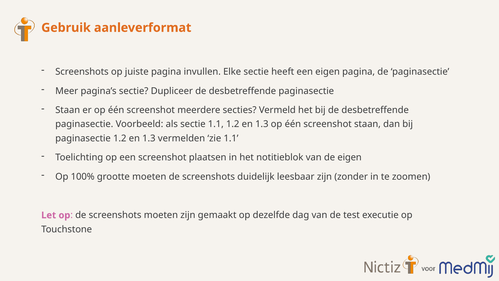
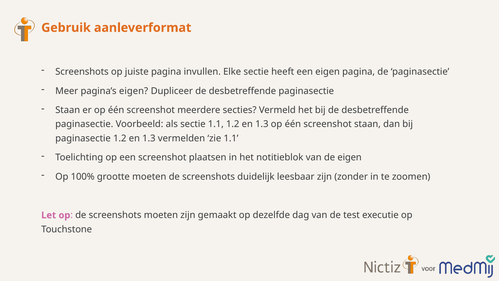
pagina’s sectie: sectie -> eigen (134, 91)
